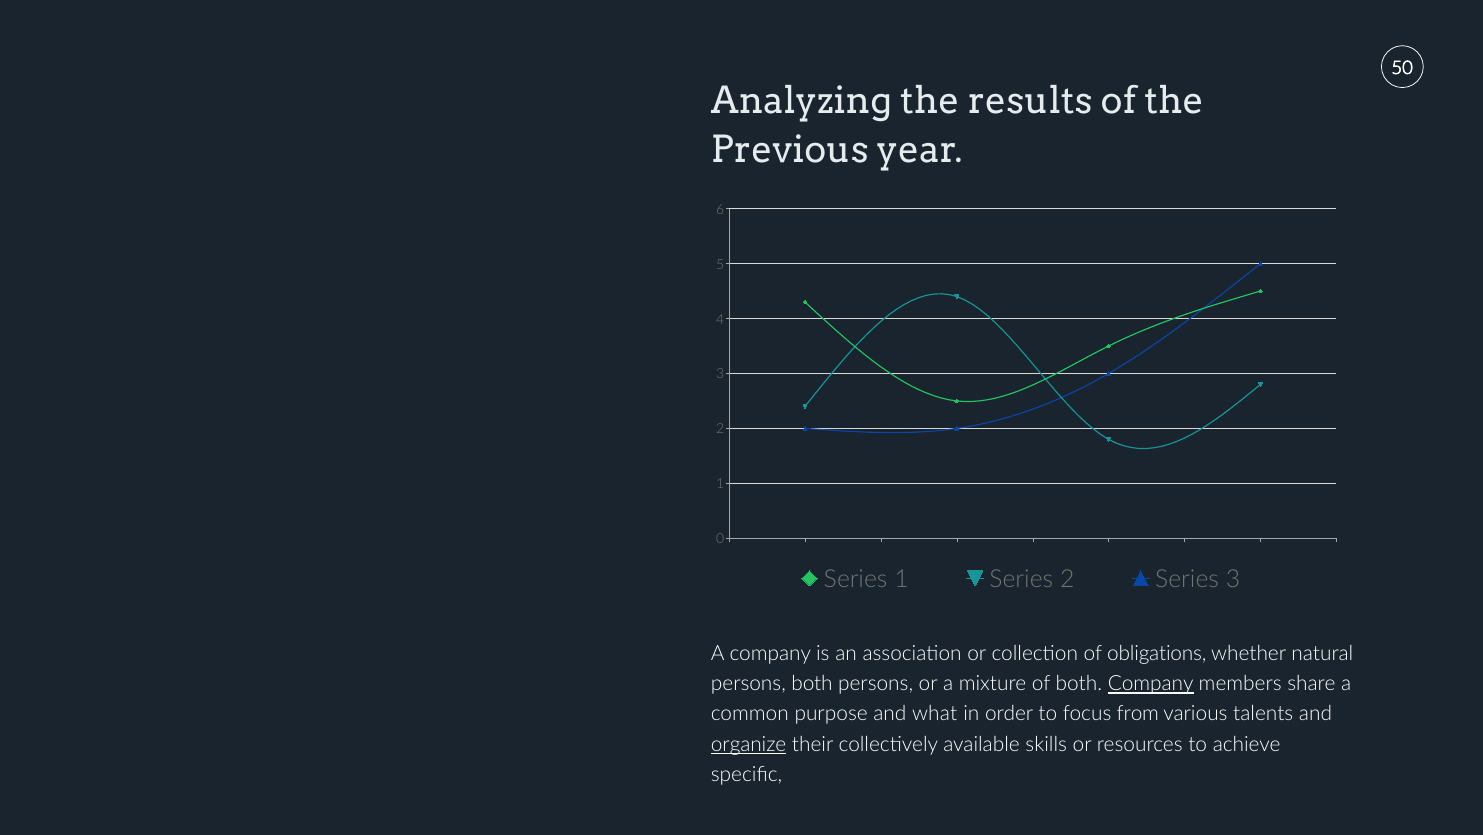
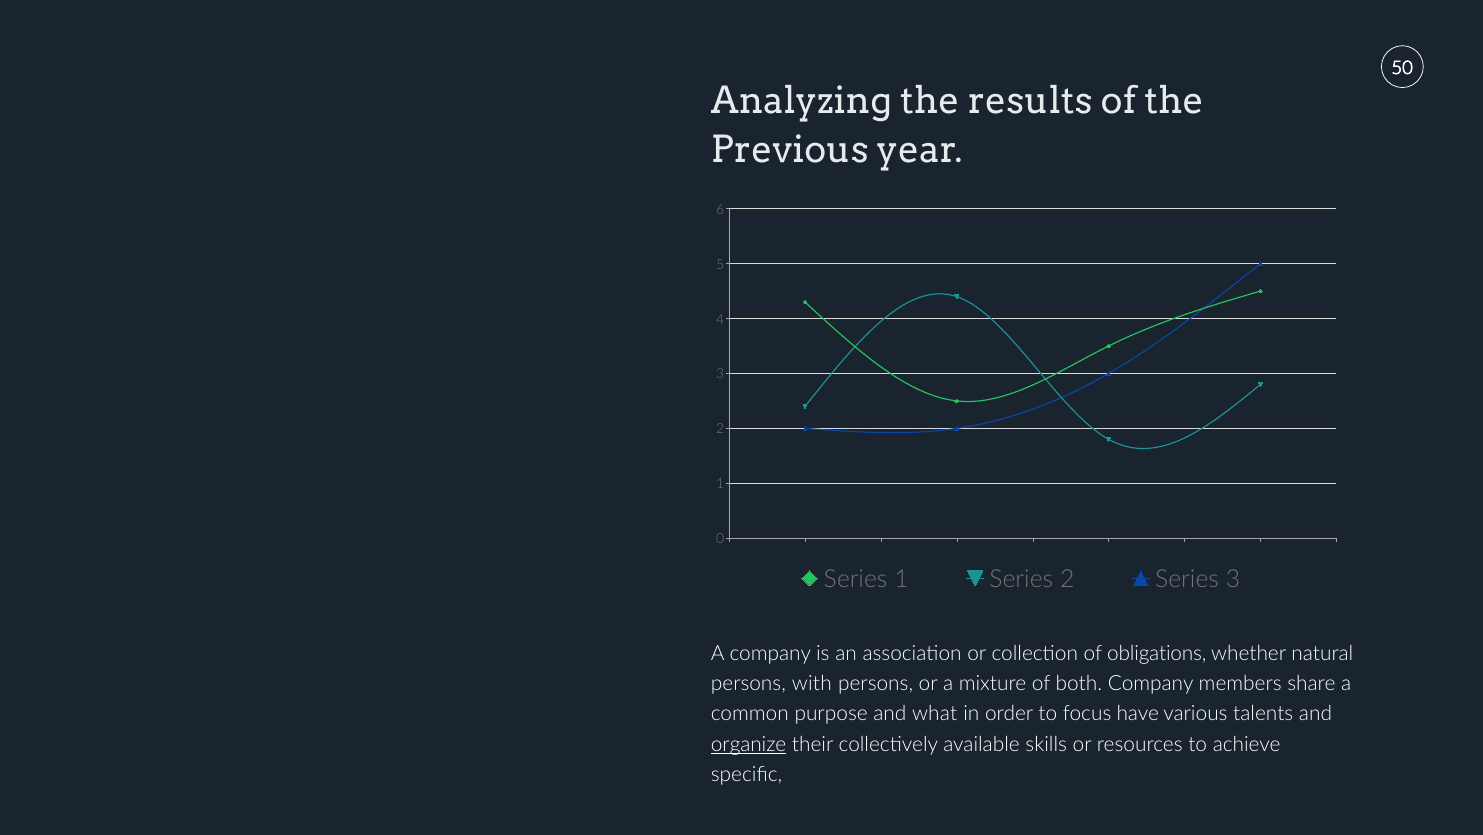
persons both: both -> with (812, 684)
Company underline: present -> none (1151, 684)
from: from -> have (1138, 714)
